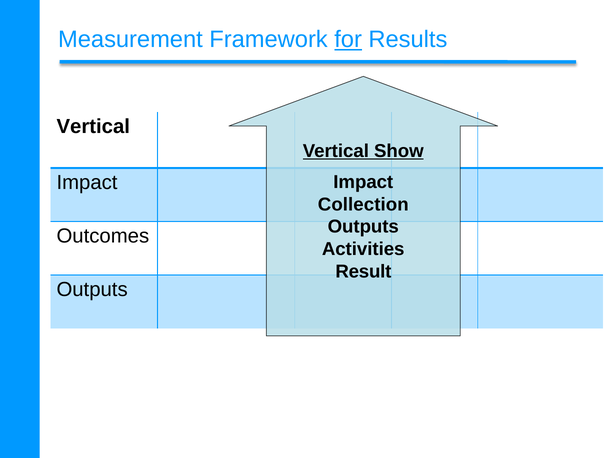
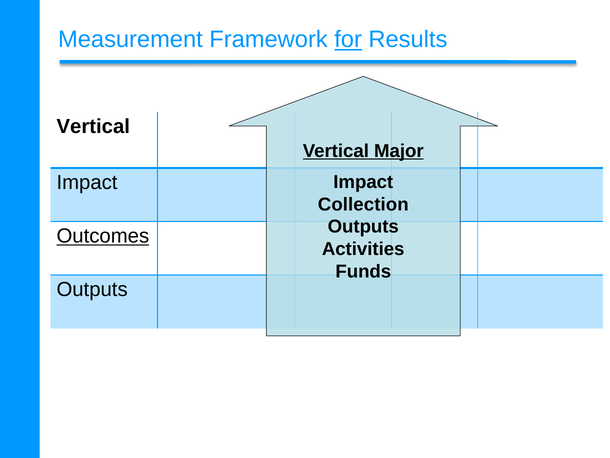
Show: Show -> Major (399, 151)
Outcomes underline: none -> present (103, 236)
Result: Result -> Funds (363, 271)
